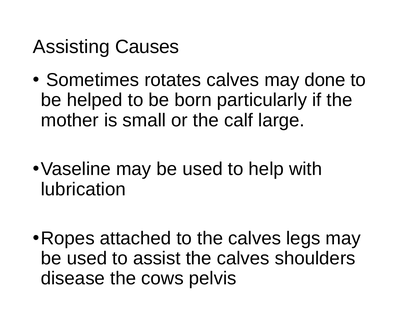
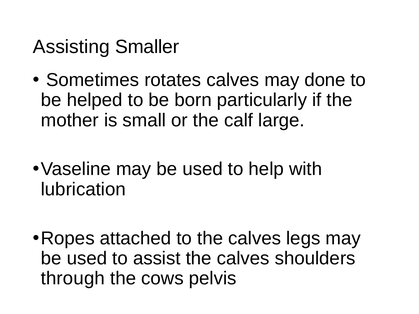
Causes: Causes -> Smaller (147, 47)
disease: disease -> through (73, 279)
